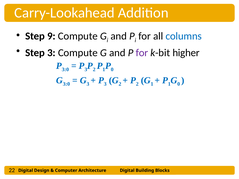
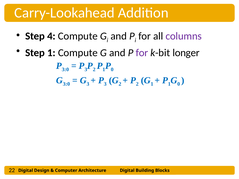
9: 9 -> 4 (51, 36)
columns colour: blue -> purple (184, 36)
Step 3: 3 -> 1 (51, 53)
higher: higher -> longer (186, 53)
